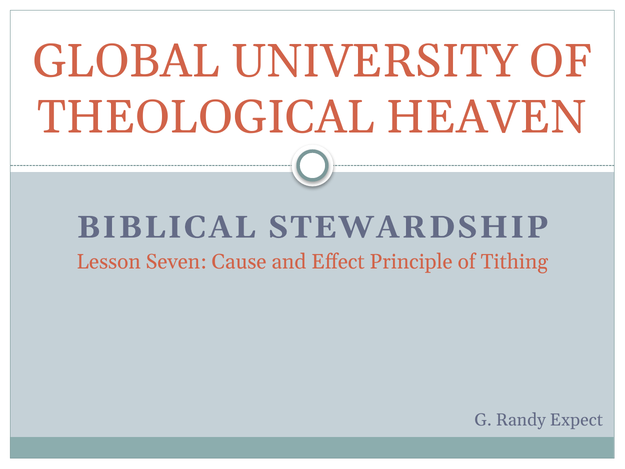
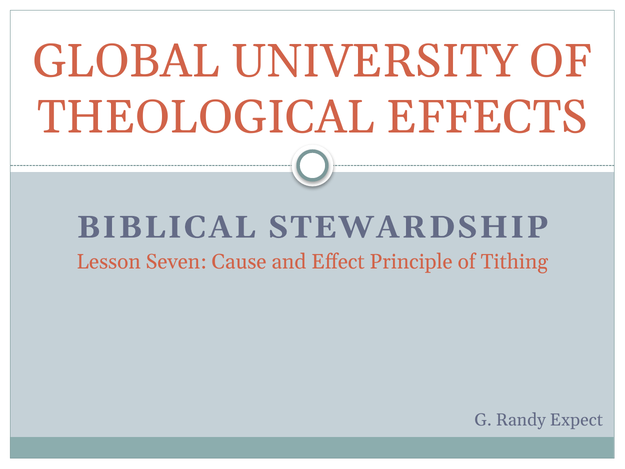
HEAVEN: HEAVEN -> EFFECTS (487, 117)
